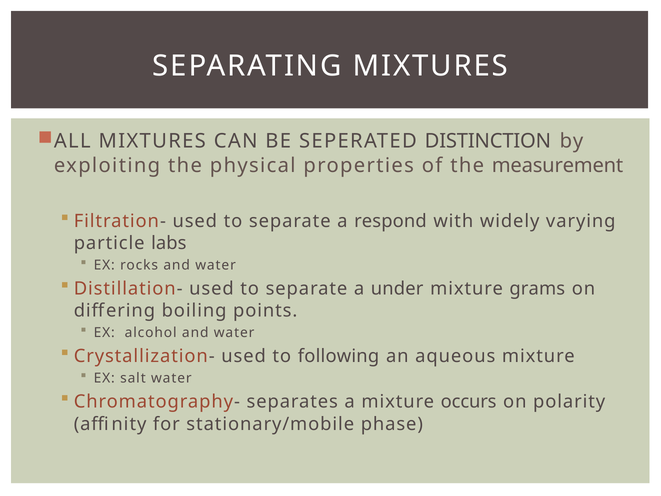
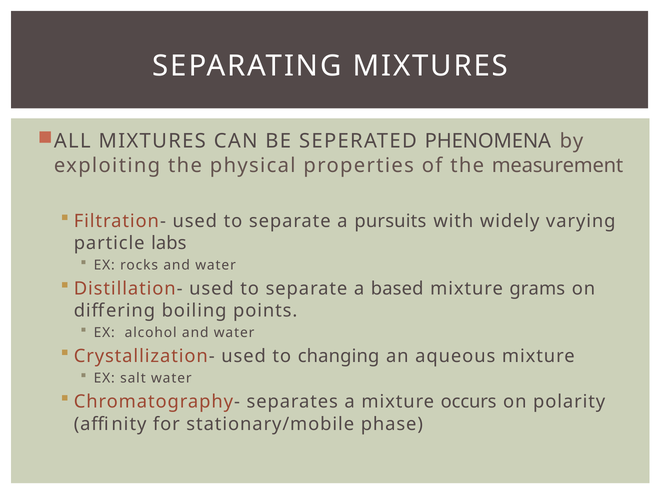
DISTINCTION: DISTINCTION -> PHENOMENA (488, 141)
respond: respond -> pursuits (390, 221)
under: under -> based (397, 289)
following: following -> changing (339, 356)
